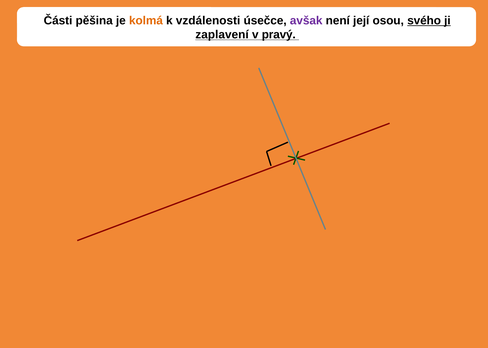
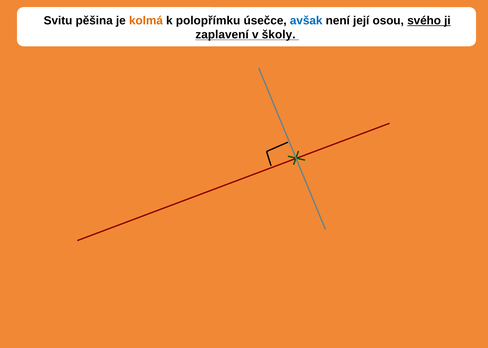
Části: Části -> Svitu (58, 21)
vzdálenosti: vzdálenosti -> polopřímku (208, 21)
avšak colour: purple -> blue (306, 21)
pravý: pravý -> školy (279, 35)
